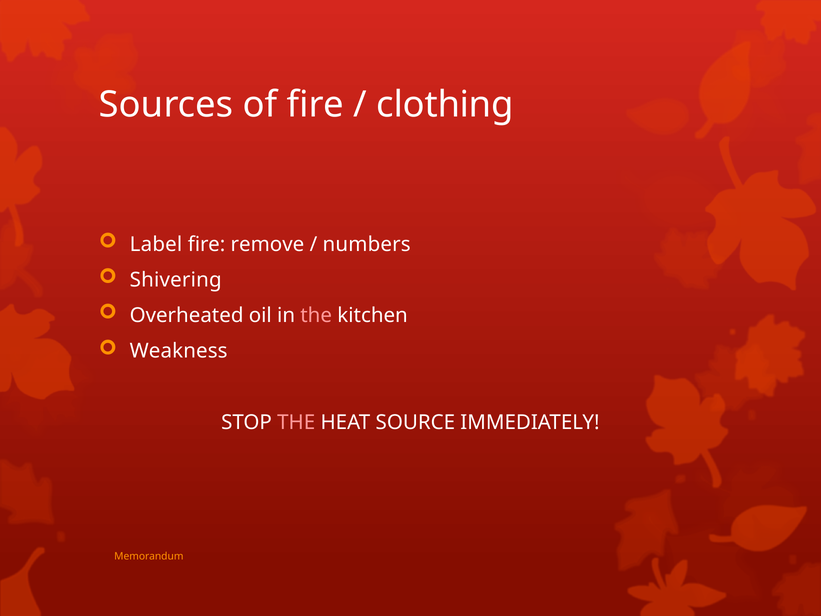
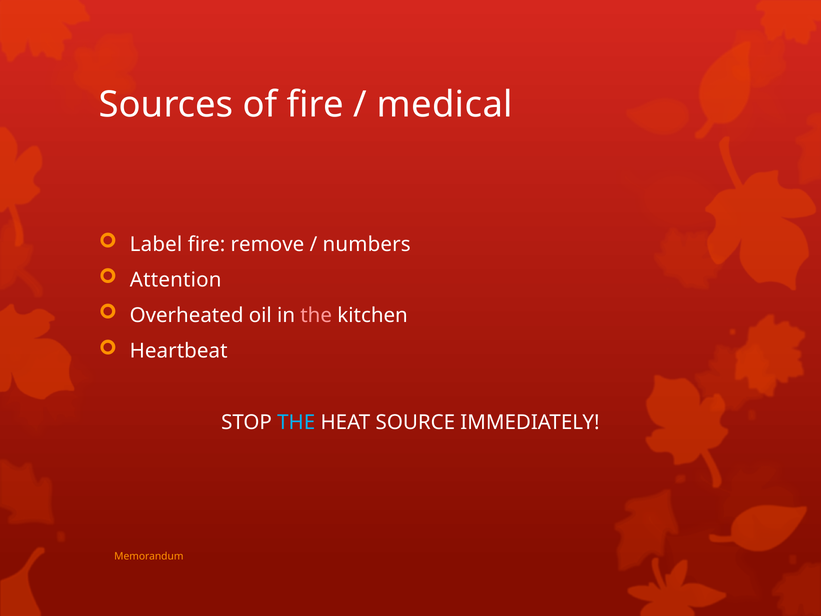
clothing: clothing -> medical (445, 105)
Shivering: Shivering -> Attention (176, 280)
Weakness: Weakness -> Heartbeat (179, 351)
THE colour: pink -> light blue (296, 422)
